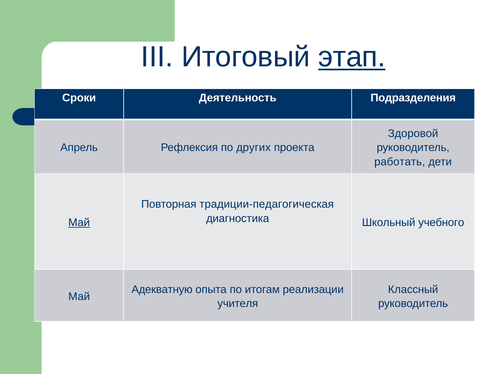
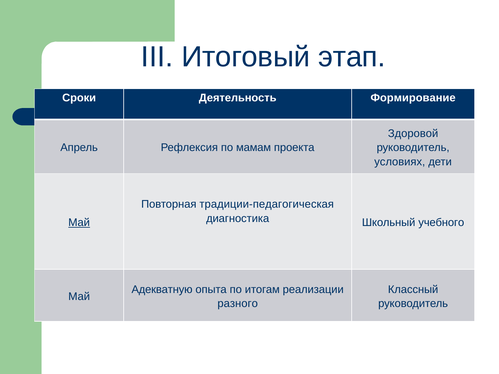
этап underline: present -> none (352, 57)
Подразделения: Подразделения -> Формирование (413, 98)
других: других -> мамам (254, 148)
работать: работать -> условиях (400, 162)
учителя: учителя -> разного (238, 304)
